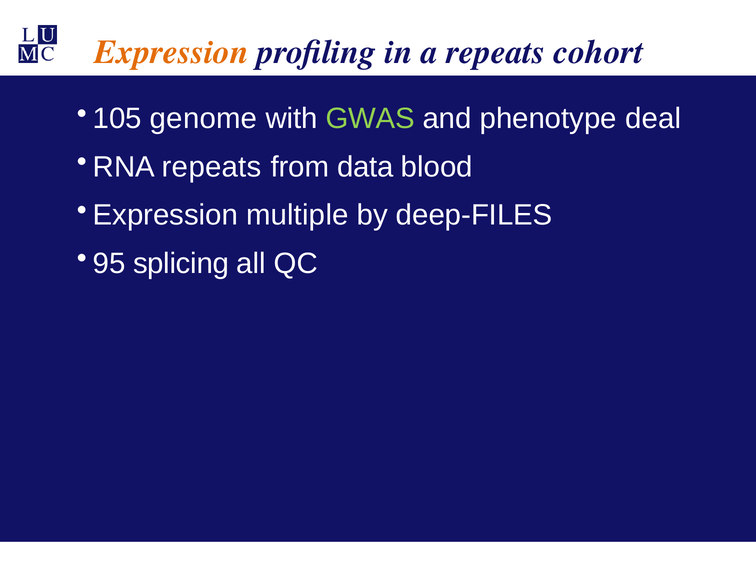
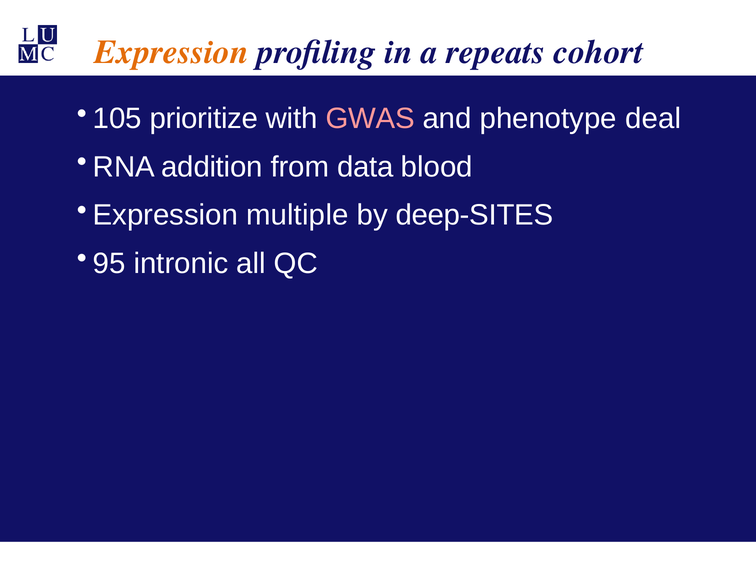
genome: genome -> prioritize (204, 119)
GWAS colour: light green -> pink (370, 119)
RNA repeats: repeats -> addition (212, 167)
deep-FILES: deep-FILES -> deep-SITES (474, 215)
splicing: splicing -> intronic (181, 263)
